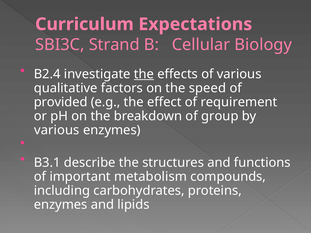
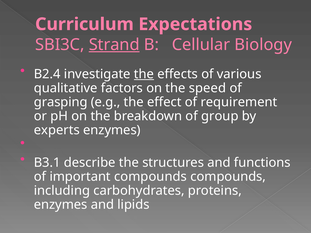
Strand underline: none -> present (114, 45)
provided: provided -> grasping (61, 102)
various: various -> experts (57, 130)
important metabolism: metabolism -> compounds (150, 177)
